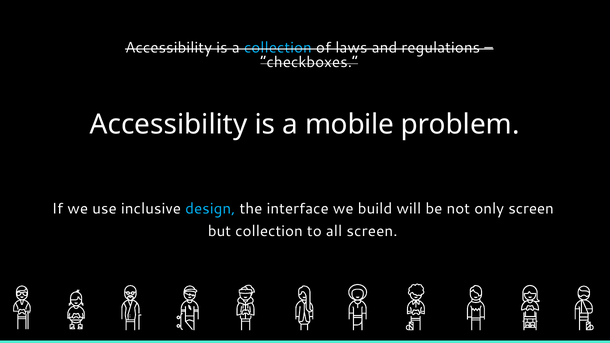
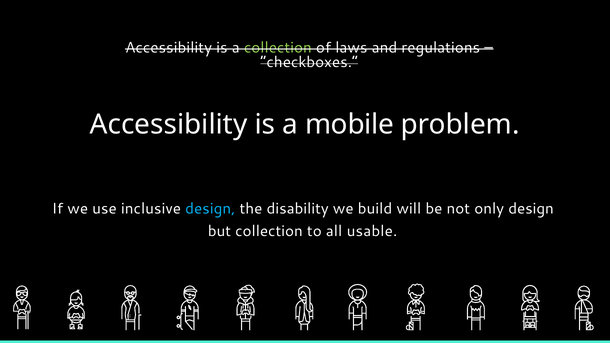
collection colour: light blue -> light green (278, 48)
interface: interface -> disability (298, 209)
only screen: screen -> design (531, 209)
all screen: screen -> usable (372, 231)
